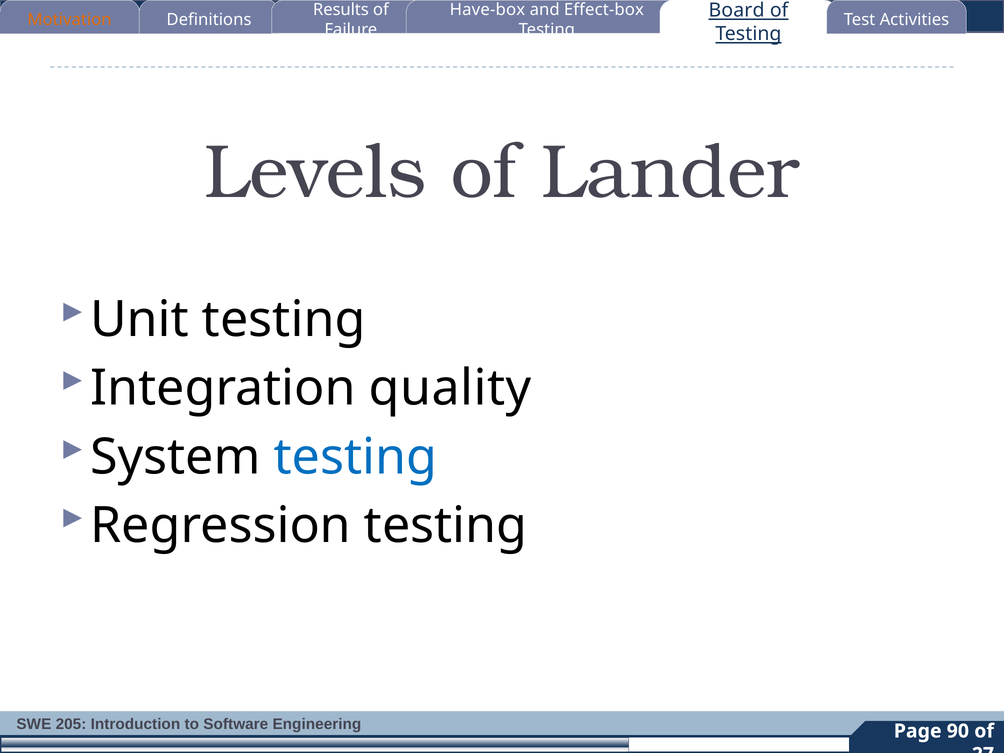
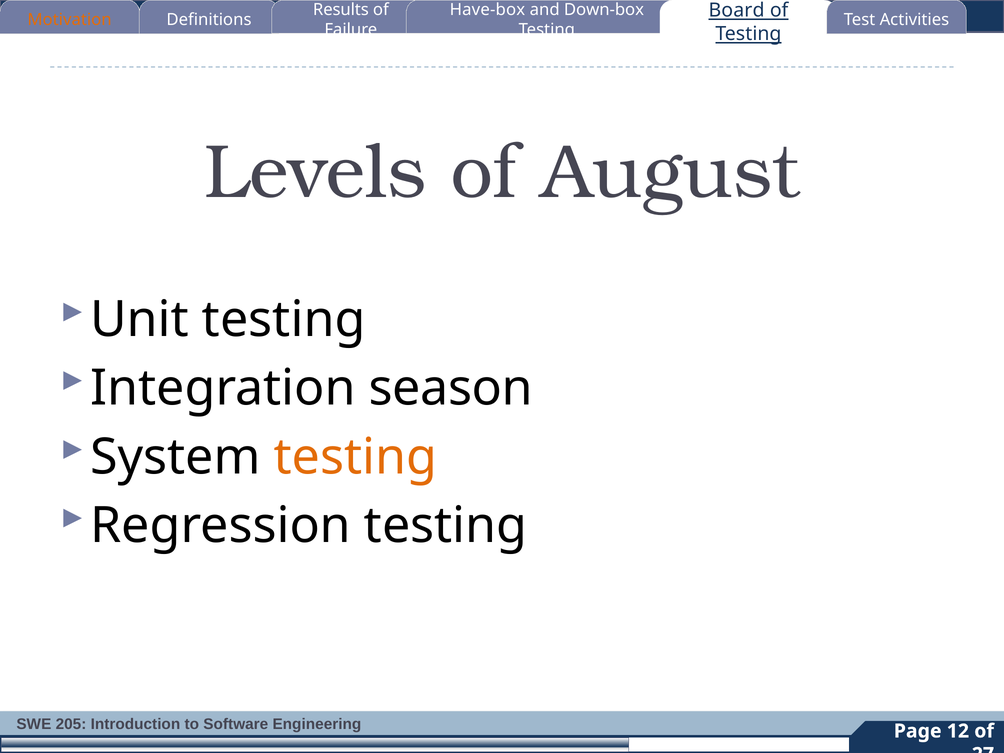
Effect-box: Effect-box -> Down-box (604, 10)
Lander: Lander -> August (671, 173)
quality: quality -> season (451, 388)
testing colour: blue -> orange (355, 457)
90: 90 -> 12 (958, 731)
